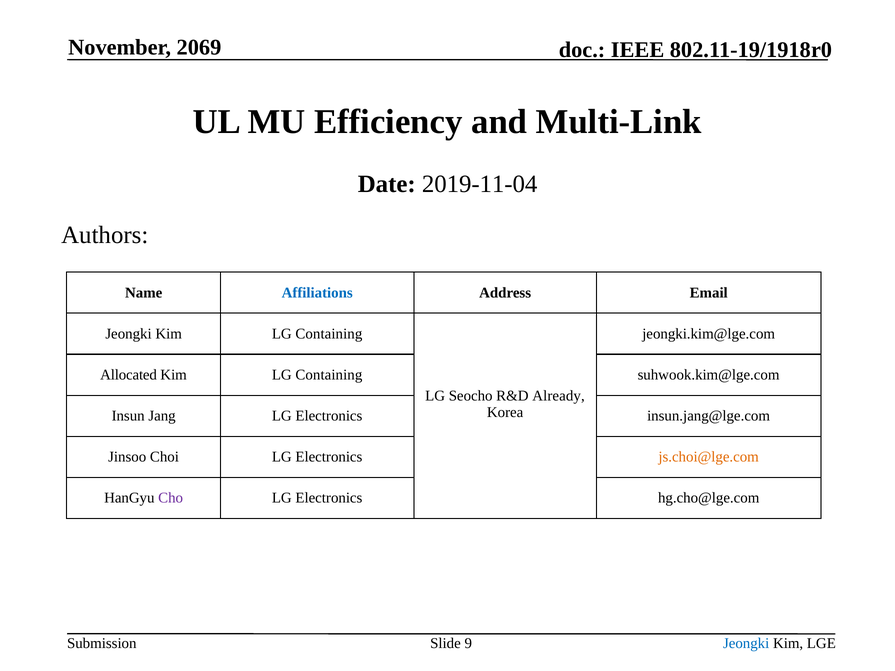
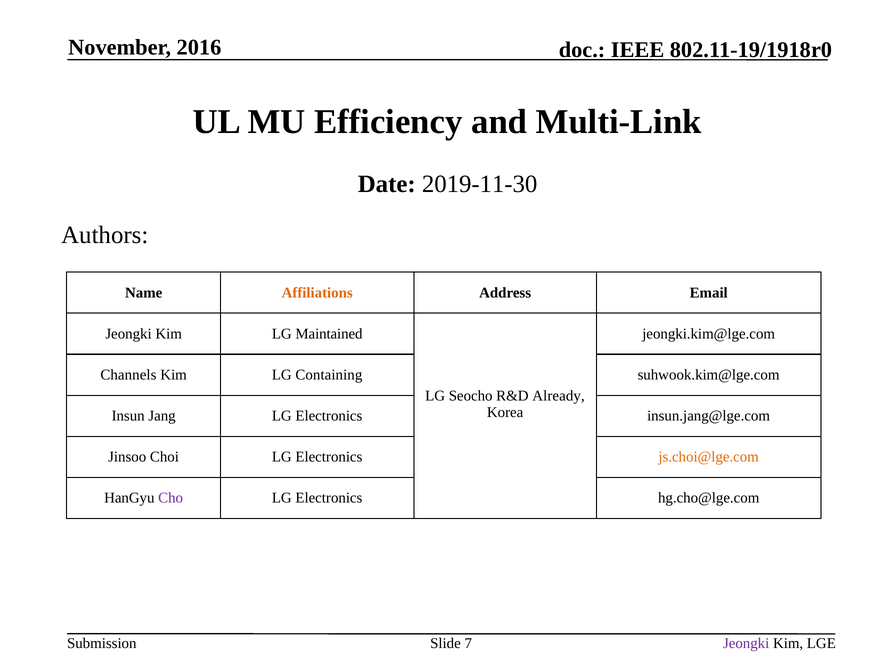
2069: 2069 -> 2016 (199, 47)
2019-11-04: 2019-11-04 -> 2019-11-30 (480, 184)
Affiliations colour: blue -> orange (317, 293)
Jeongki Kim LG Containing: Containing -> Maintained (329, 334)
Allocated: Allocated -> Channels (128, 375)
9: 9 -> 7 (468, 644)
Jeongki colour: blue -> purple (746, 644)
